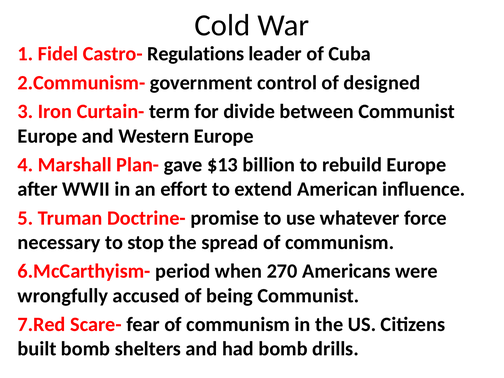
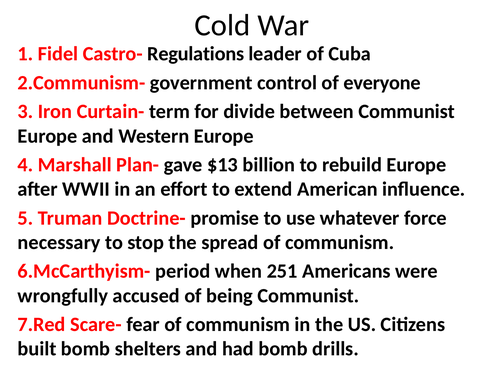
designed: designed -> everyone (382, 83)
270: 270 -> 251 (282, 271)
